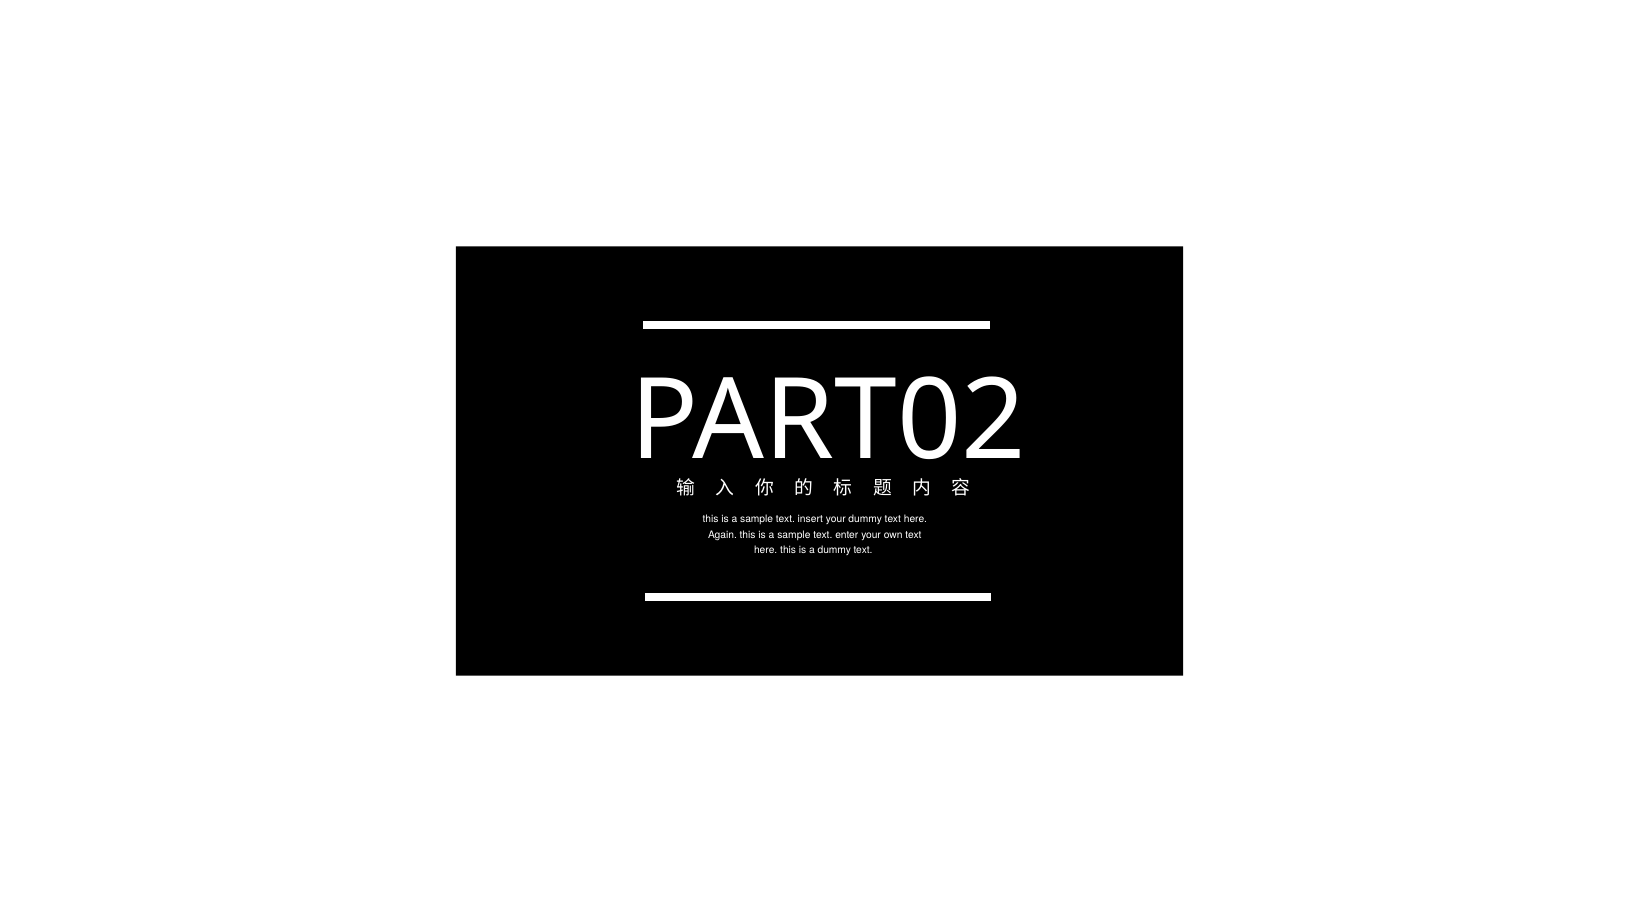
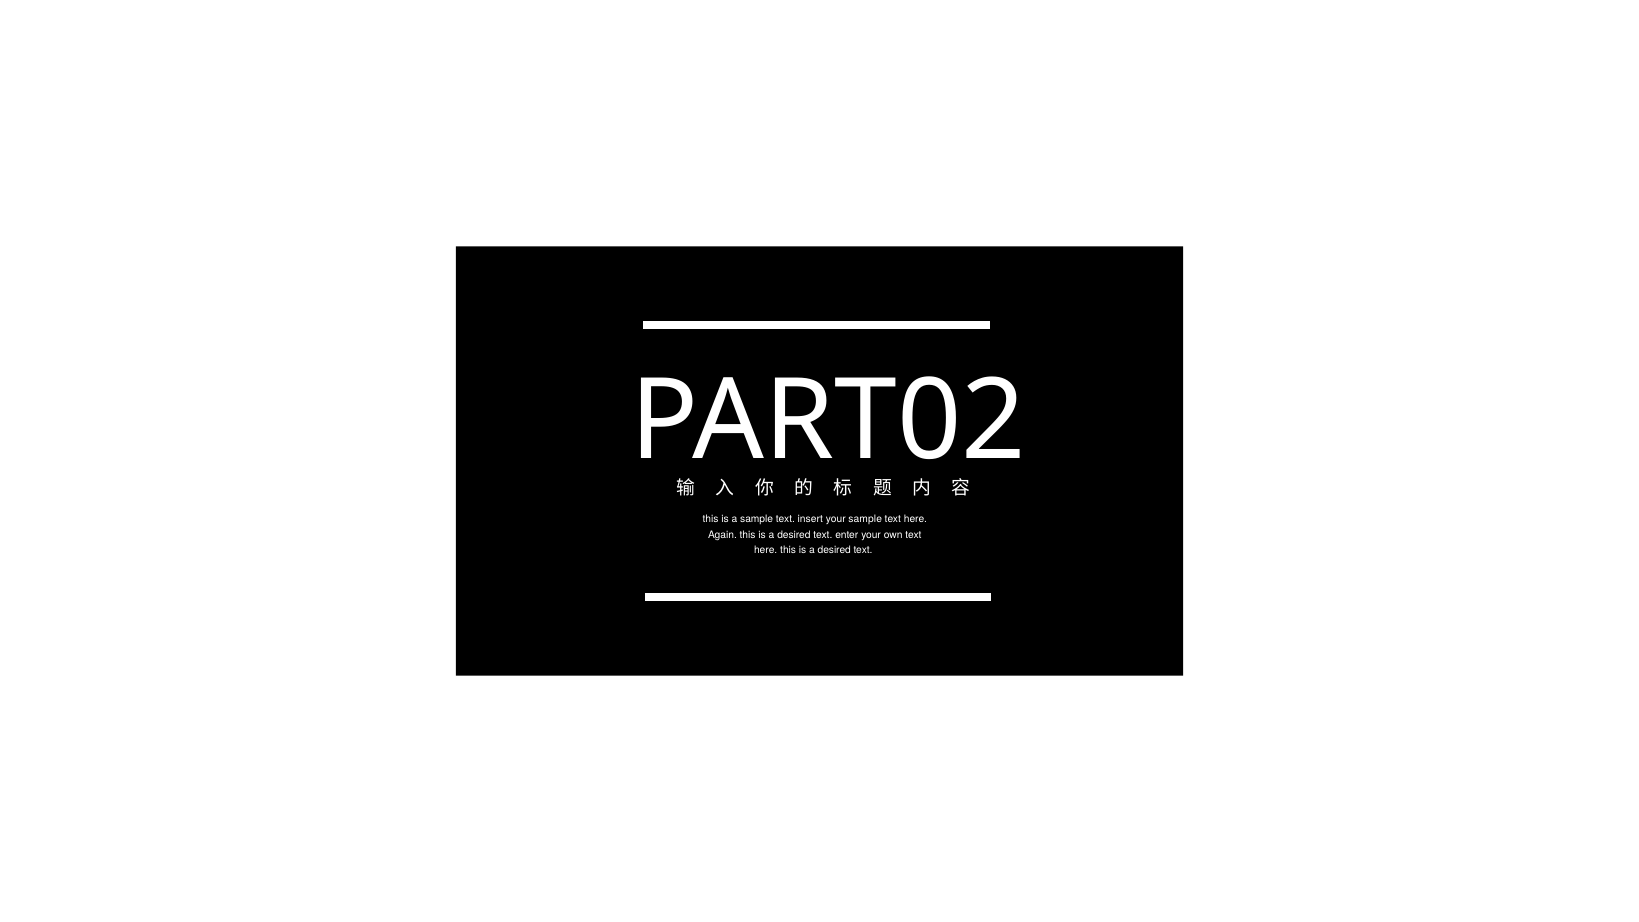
your dummy: dummy -> sample (865, 519)
sample: sample -> desired (794, 535)
dummy: dummy -> desired (834, 550)
